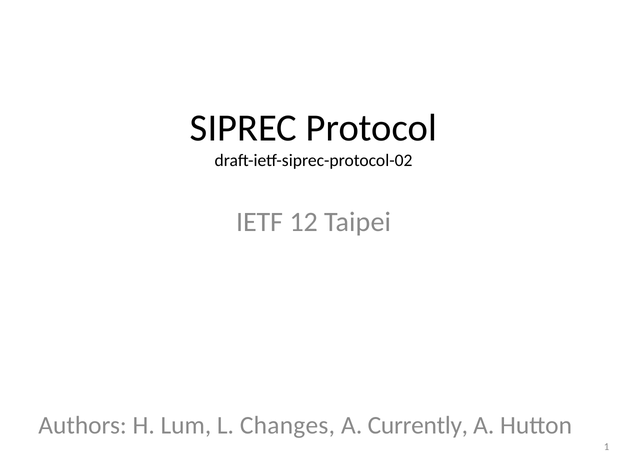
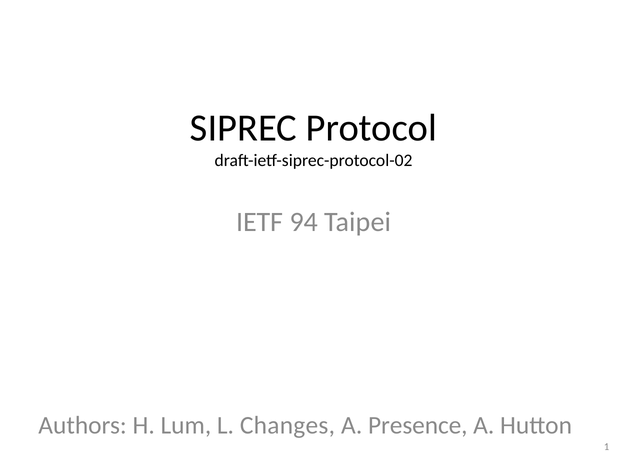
12: 12 -> 94 (304, 222)
Currently: Currently -> Presence (418, 426)
